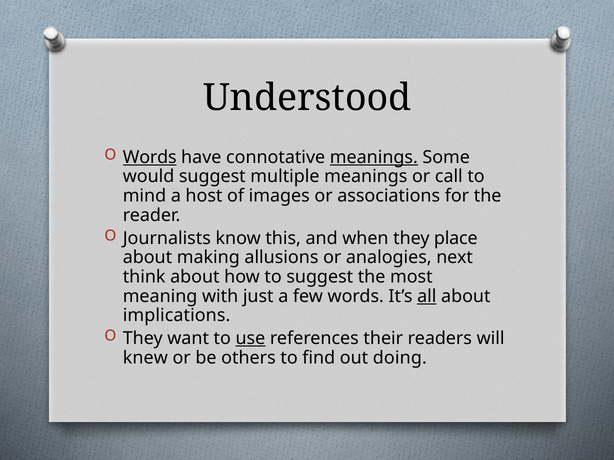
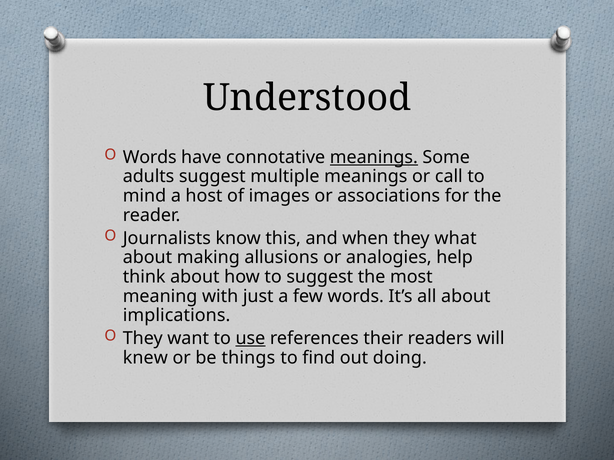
Words underline: present -> none (150, 157)
would: would -> adults (149, 177)
place: place -> what (456, 238)
next: next -> help (455, 258)
all underline: present -> none (427, 296)
others: others -> things (248, 358)
